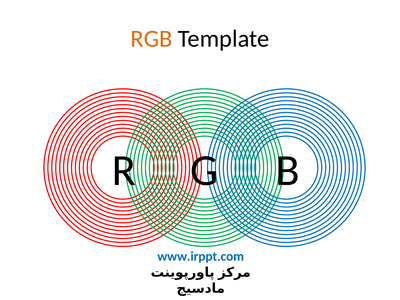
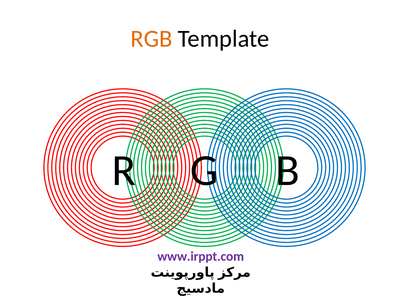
www.irppt.com colour: blue -> purple (201, 256)
